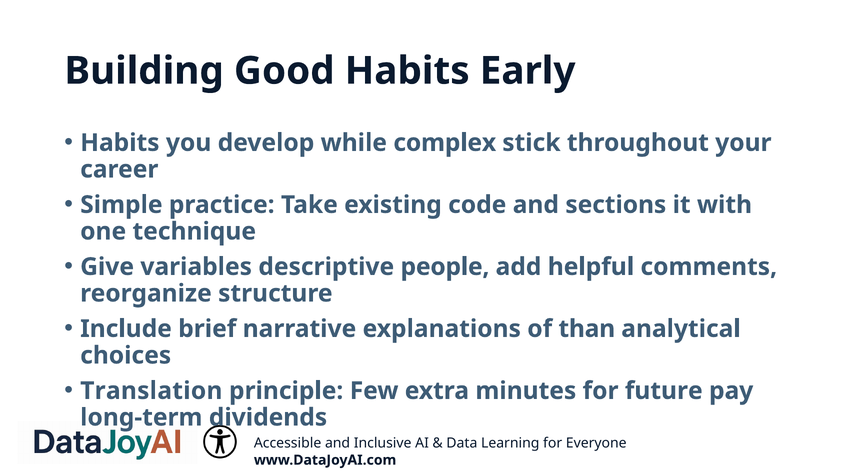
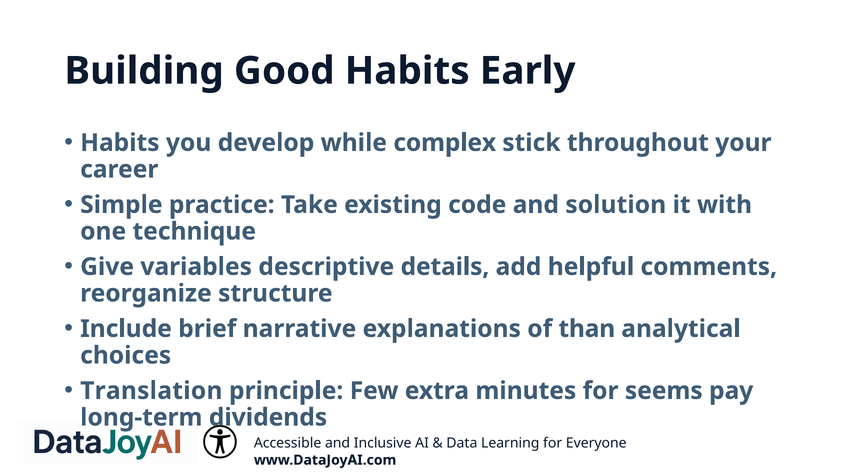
sections: sections -> solution (616, 205)
people: people -> details (445, 267)
future: future -> seems (664, 391)
